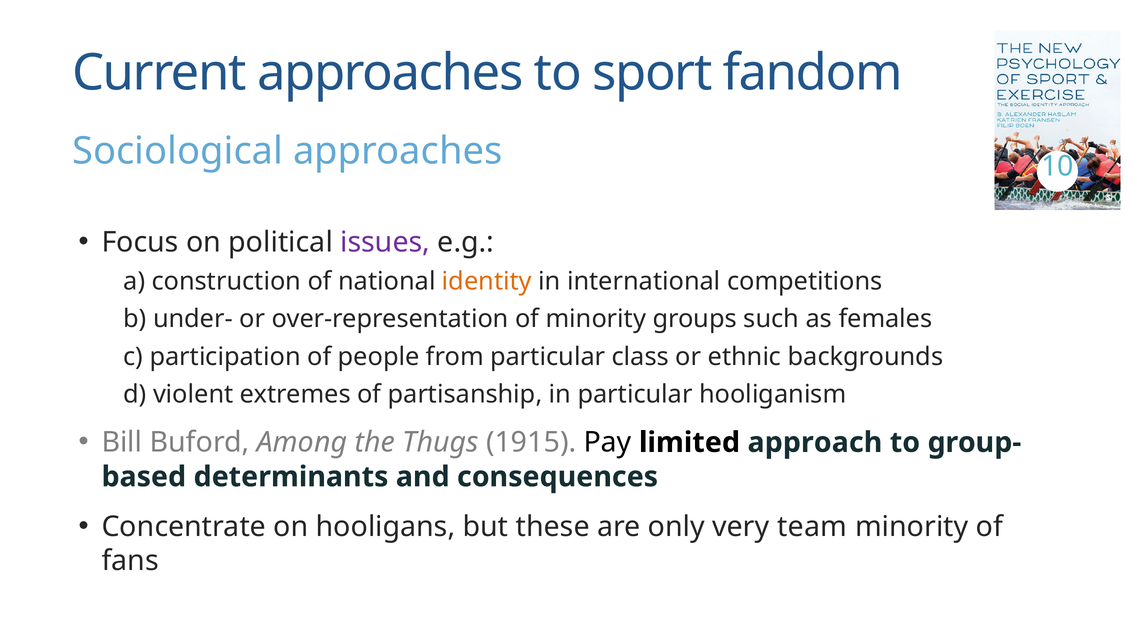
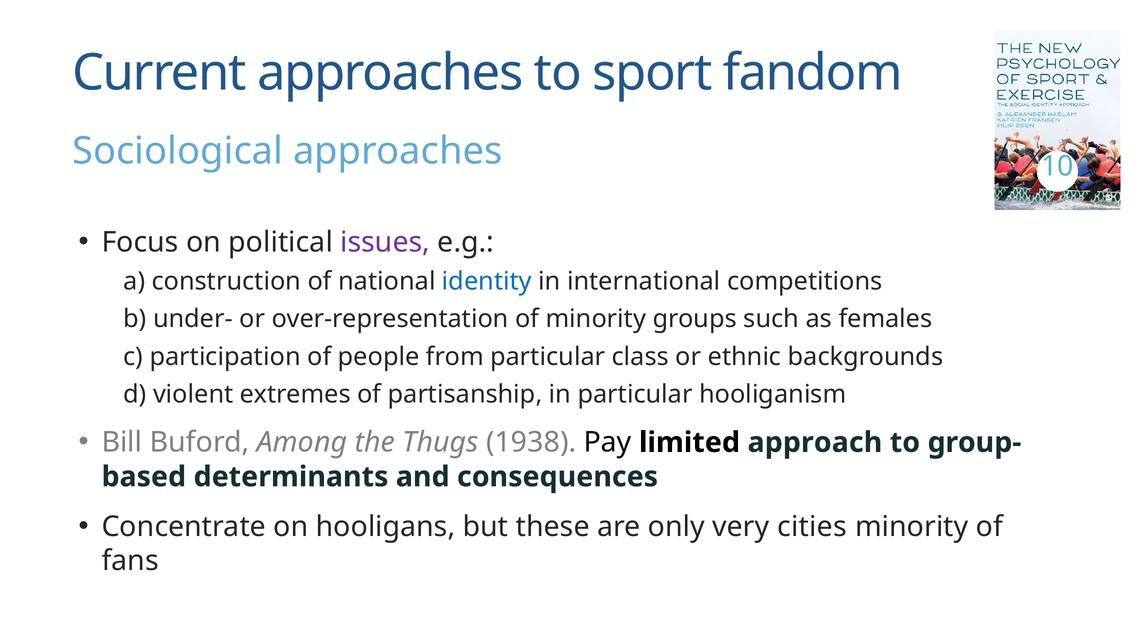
identity colour: orange -> blue (487, 281)
1915: 1915 -> 1938 (531, 442)
team: team -> cities (812, 526)
